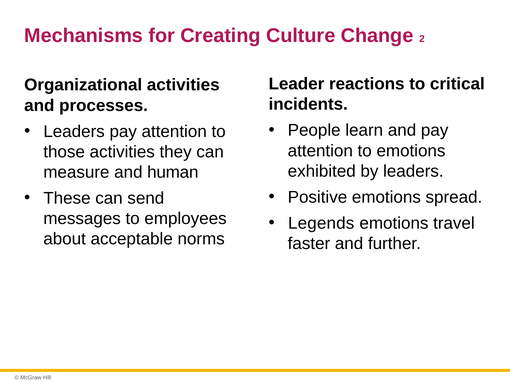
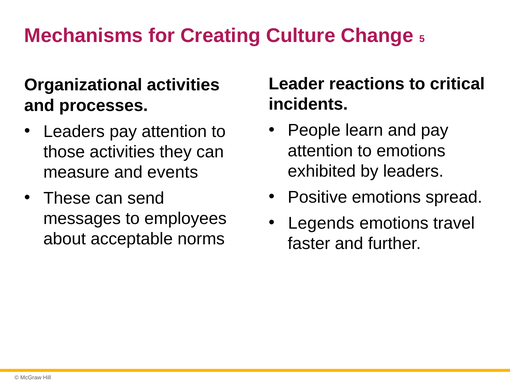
2: 2 -> 5 (422, 39)
human: human -> events (173, 172)
